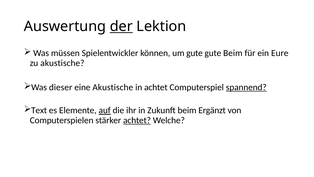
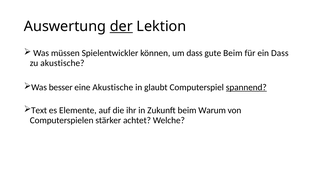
um gute: gute -> dass (195, 53)
ein Eure: Eure -> Dass (280, 53)
dieser: dieser -> besser (61, 87)
in achtet: achtet -> glaubt (156, 87)
auf underline: present -> none (105, 110)
Ergänzt: Ergänzt -> Warum (212, 110)
achtet underline: present -> none (137, 120)
